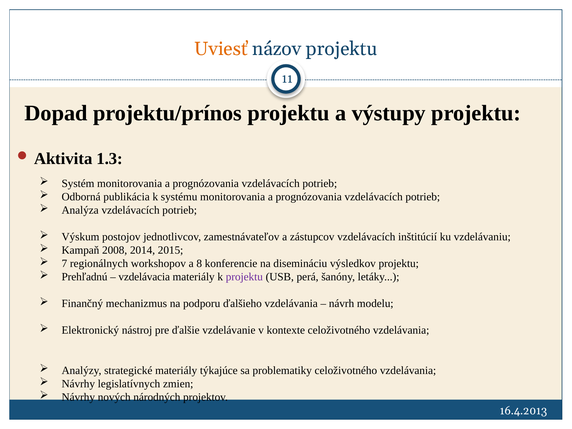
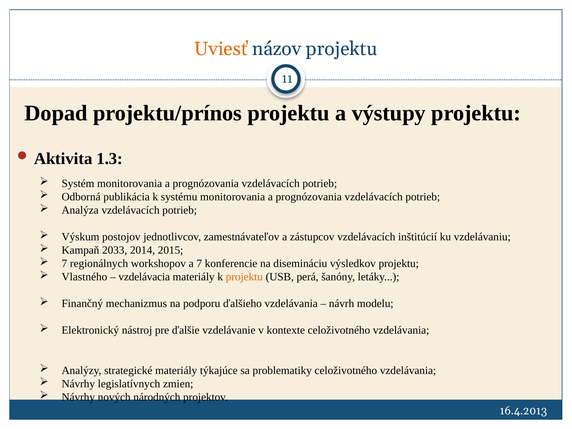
2008: 2008 -> 2033 (115, 250)
a 8: 8 -> 7 (199, 264)
Prehľadnú: Prehľadnú -> Vlastného (84, 277)
projektu colour: purple -> orange (244, 277)
